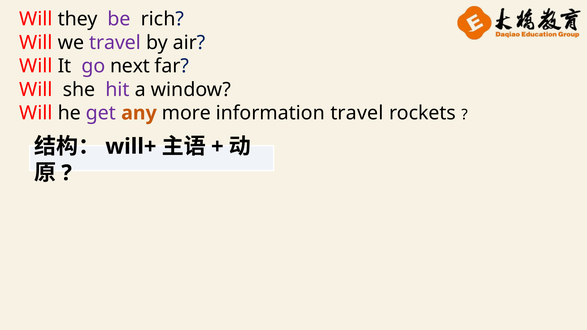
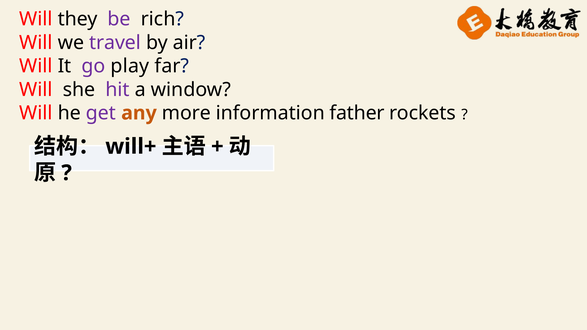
next: next -> play (130, 66)
information travel: travel -> father (357, 113)
